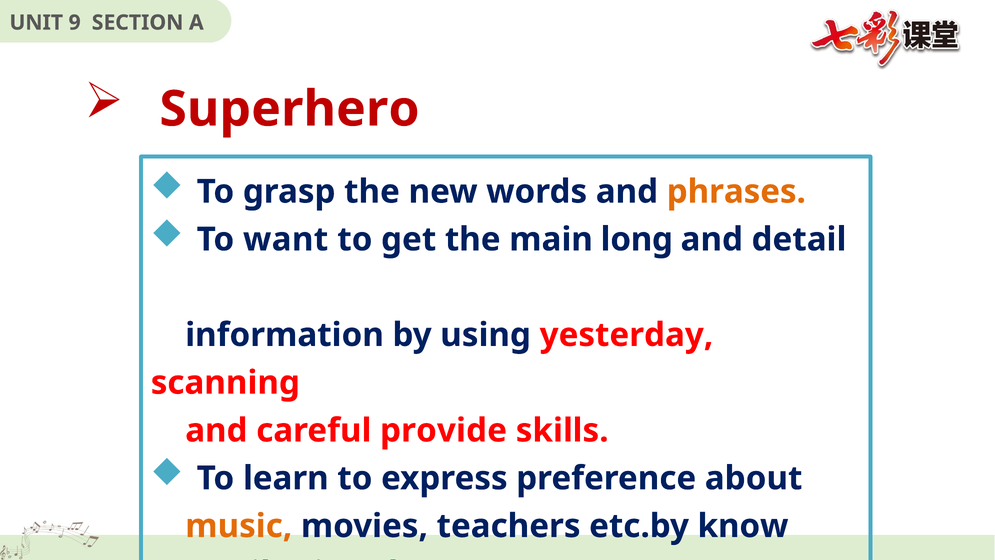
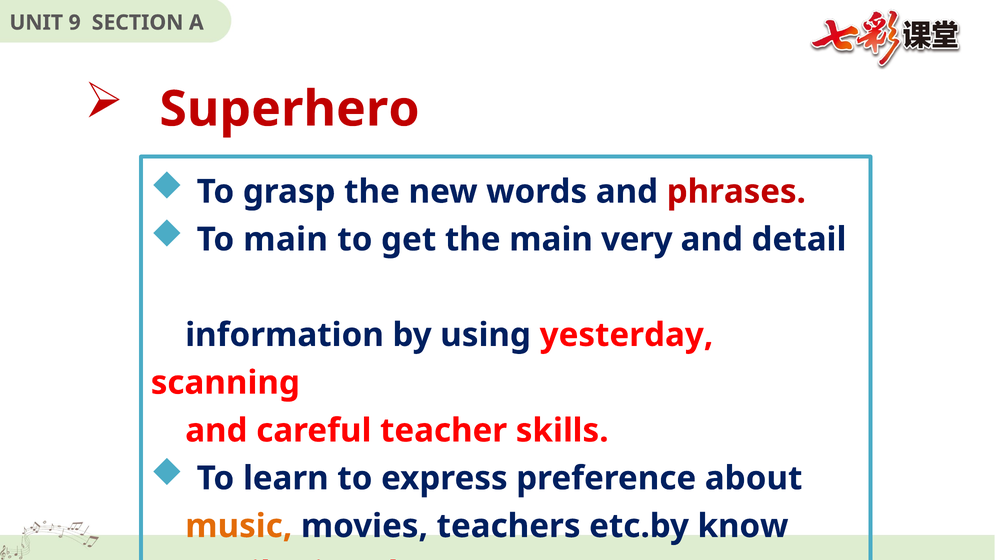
phrases colour: orange -> red (736, 192)
To want: want -> main (286, 239)
long: long -> very (637, 239)
provide: provide -> teacher (444, 430)
